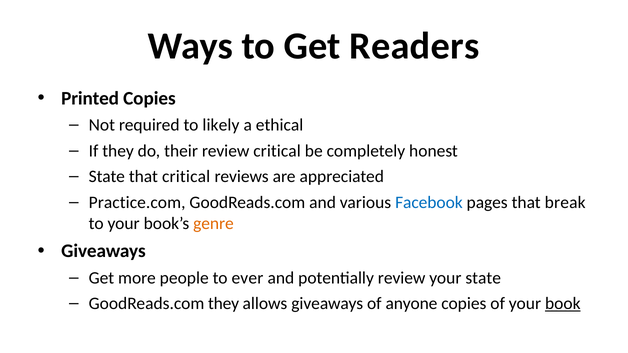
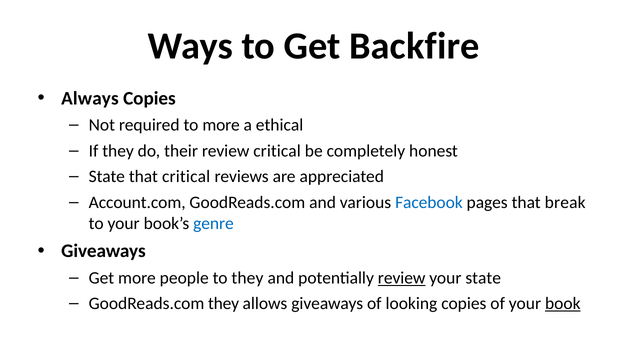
Readers: Readers -> Backfire (414, 46)
Printed: Printed -> Always (90, 98)
to likely: likely -> more (221, 125)
Practice.com: Practice.com -> Account.com (137, 203)
genre colour: orange -> blue (213, 224)
to ever: ever -> they (247, 278)
review underline: none -> present (402, 278)
anyone: anyone -> looking (411, 304)
